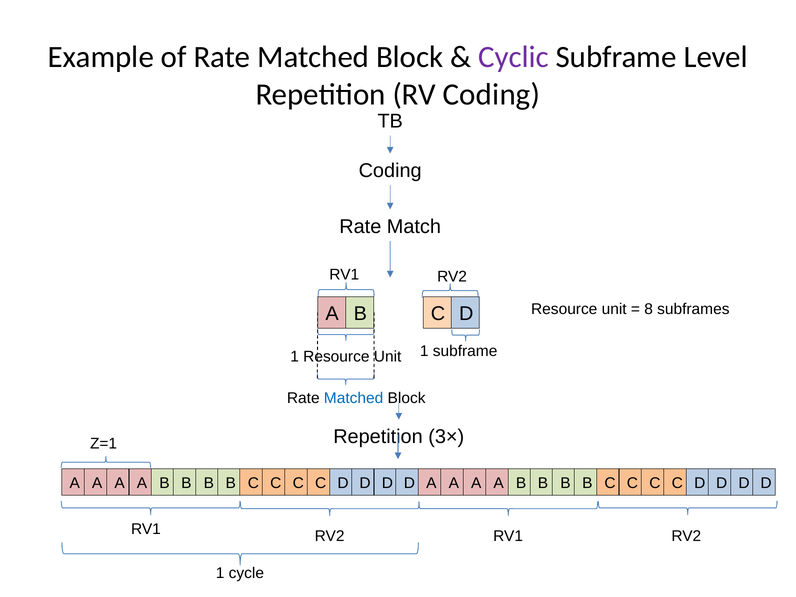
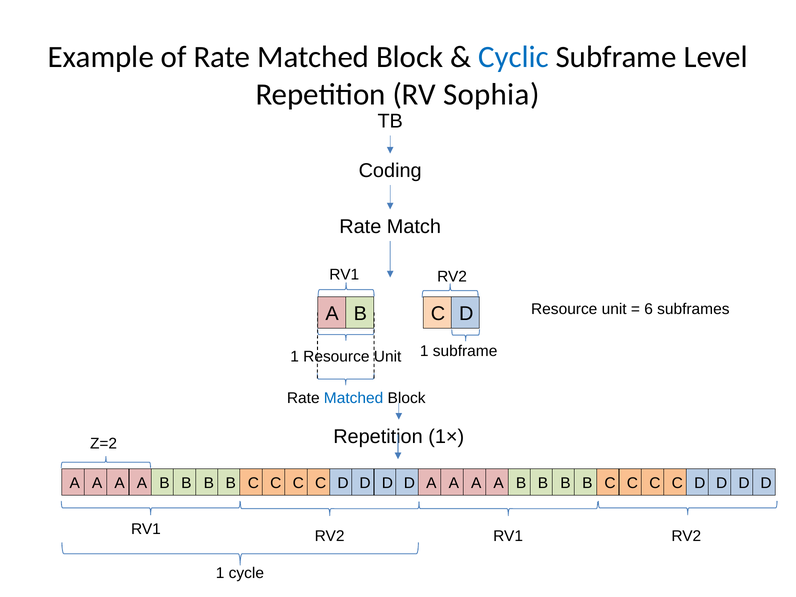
Cyclic colour: purple -> blue (514, 57)
RV Coding: Coding -> Sophia (491, 94)
8: 8 -> 6 (649, 309)
3×: 3× -> 1× (446, 437)
Z=1: Z=1 -> Z=2 (104, 444)
